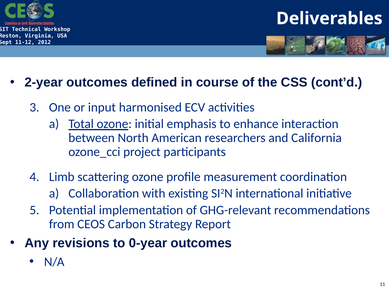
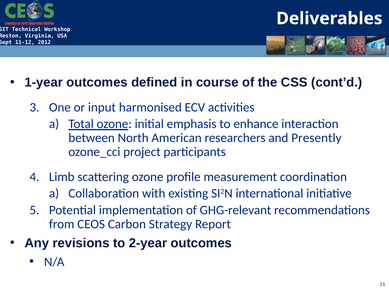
2-year: 2-year -> 1-year (44, 82)
California: California -> Presently (316, 138)
0-year: 0-year -> 2-year (148, 243)
